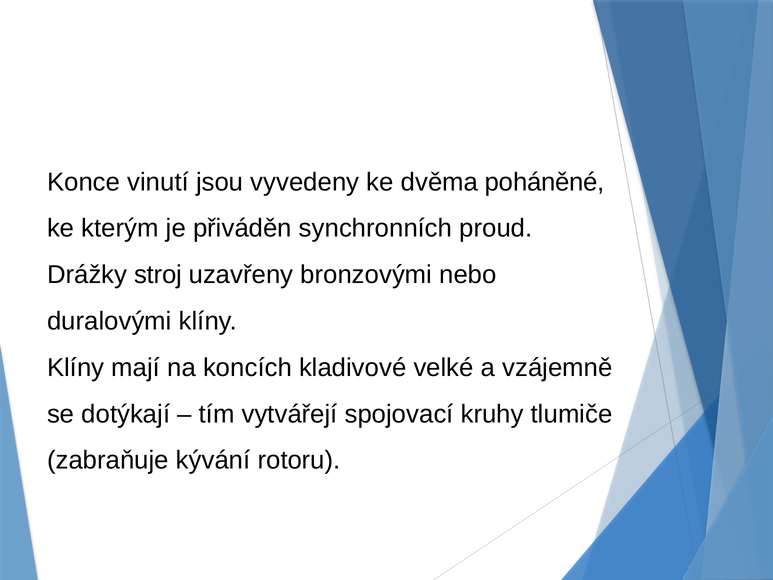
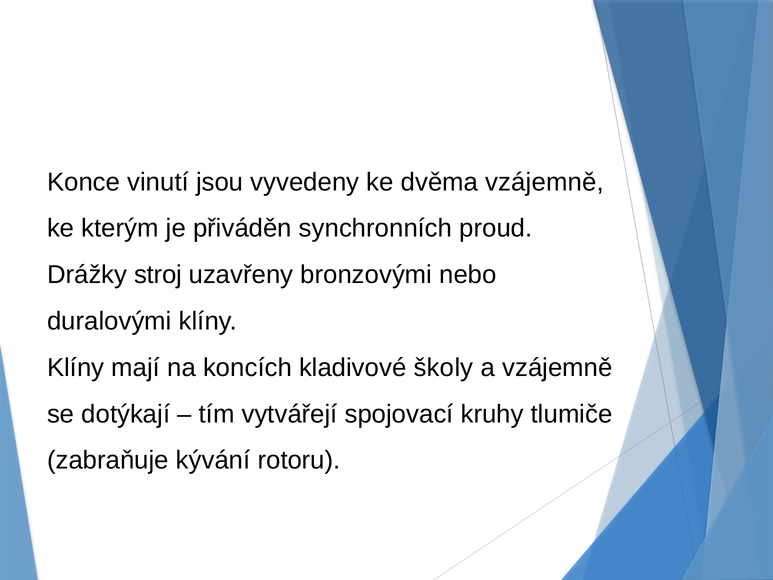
dvěma poháněné: poháněné -> vzájemně (545, 182)
velké: velké -> školy (443, 367)
